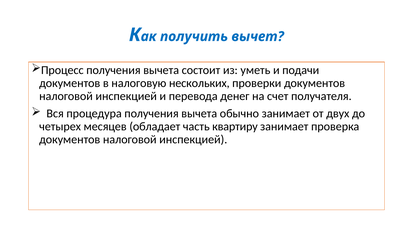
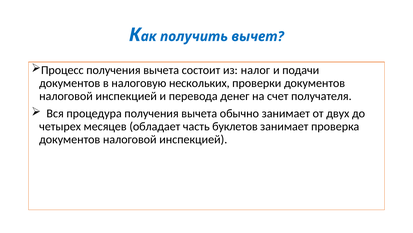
уметь: уметь -> налог (255, 70)
квартиру: квартиру -> буклетов (235, 126)
